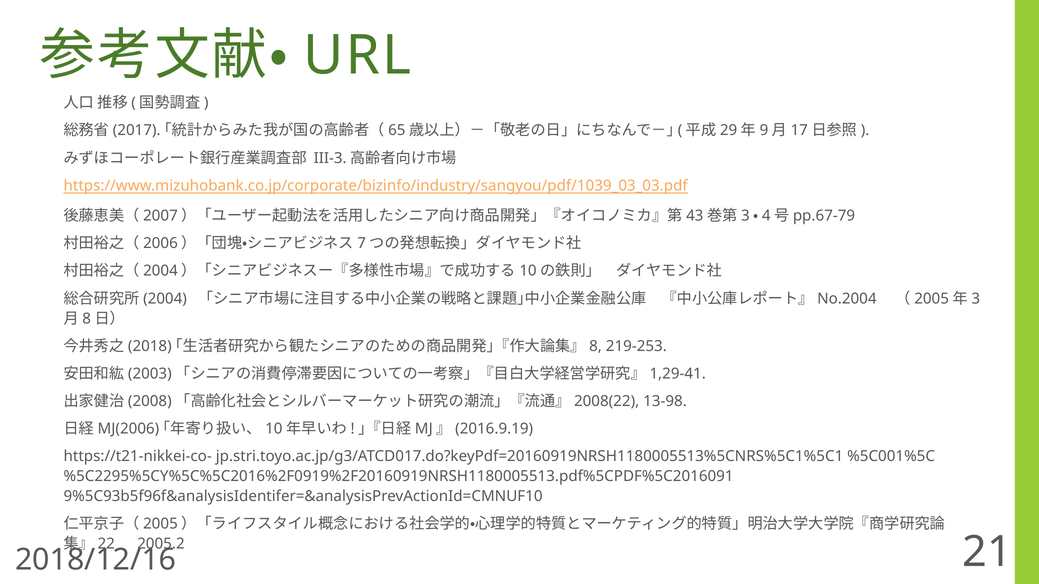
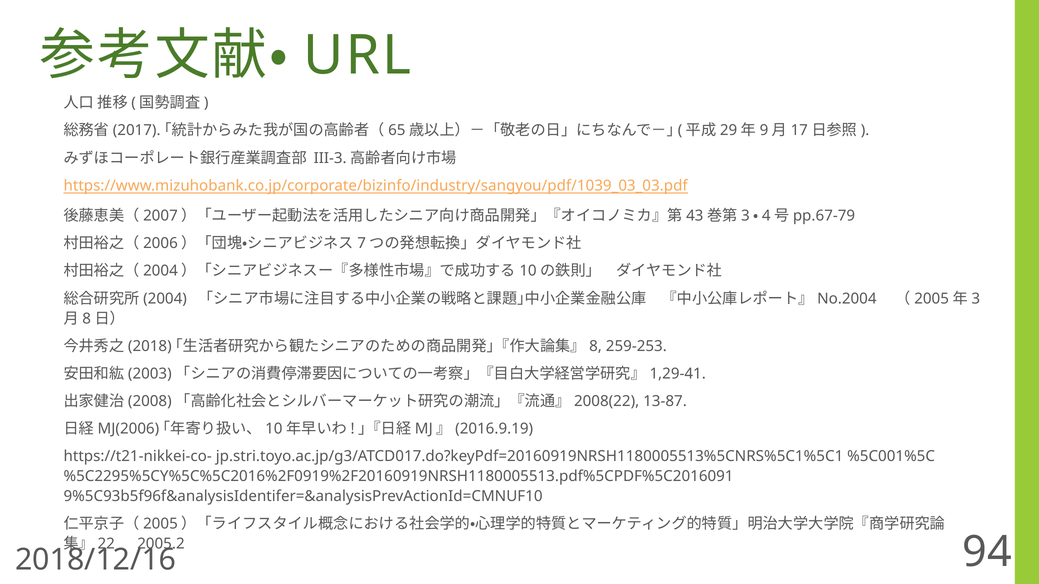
219-253: 219-253 -> 259-253 (636, 346)
13-98: 13-98 -> 13-87 (665, 401)
21: 21 -> 94 (987, 552)
